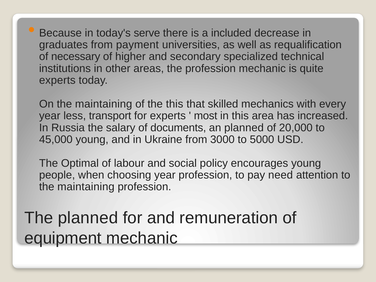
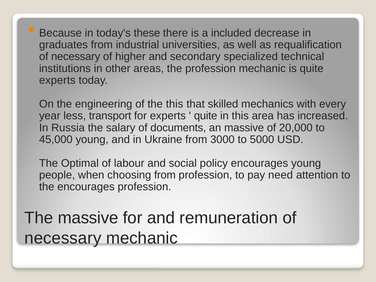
serve: serve -> these (147, 33)
payment: payment -> industrial (137, 45)
On the maintaining: maintaining -> engineering (104, 104)
most: most -> quite (206, 116)
an planned: planned -> massive (244, 128)
choosing year: year -> from (165, 175)
maintaining: maintaining -> encourages (86, 187)
The planned: planned -> massive (88, 218)
equipment: equipment -> necessary (63, 238)
